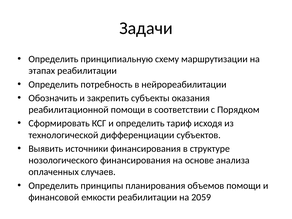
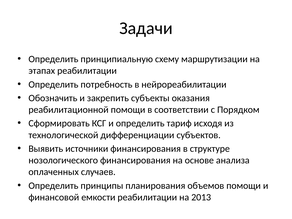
2059: 2059 -> 2013 (201, 197)
